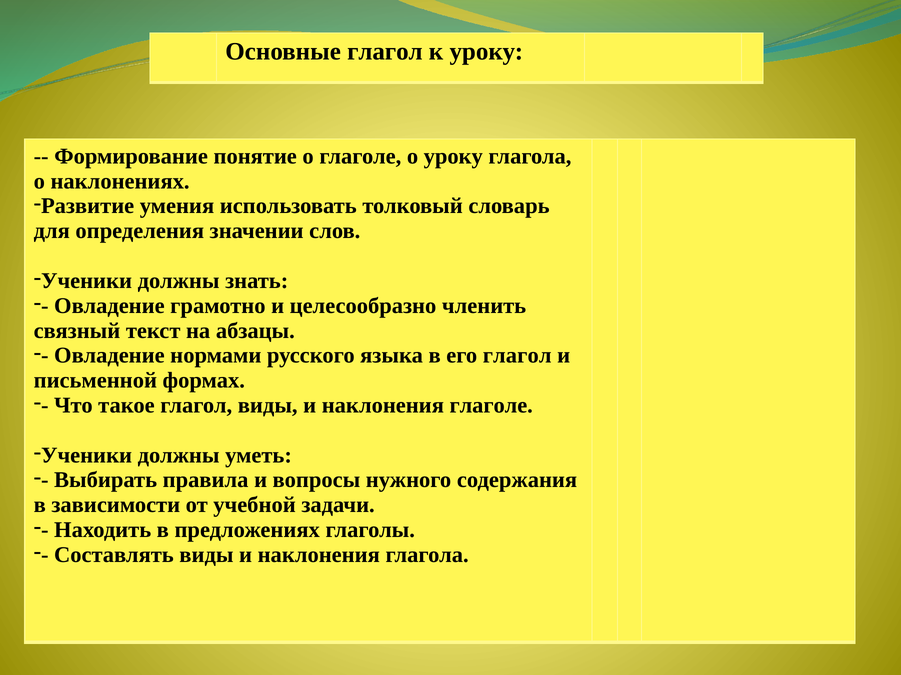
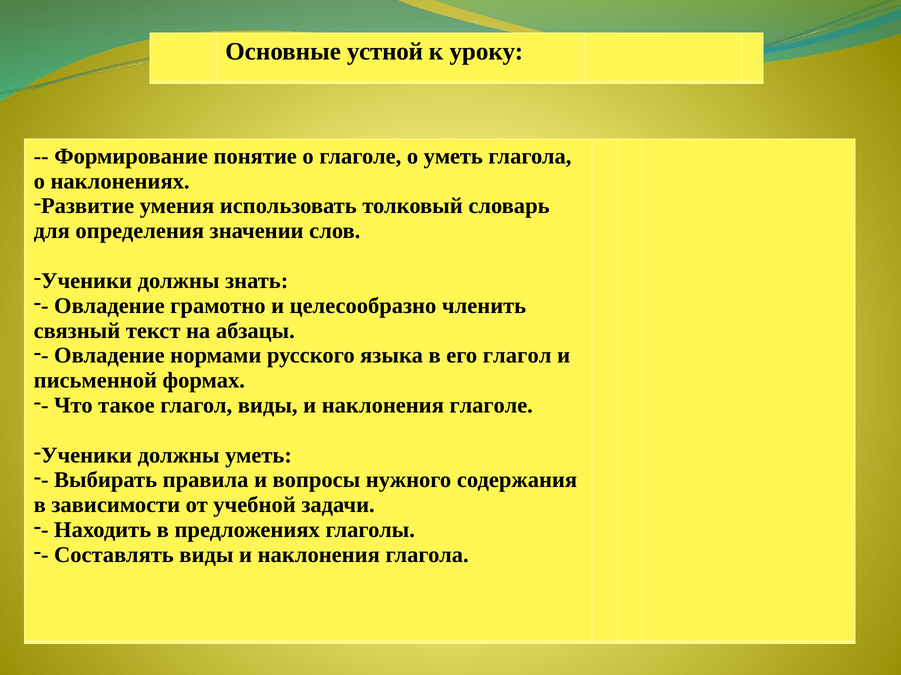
Основные глагол: глагол -> устной (385, 51)
о уроку: уроку -> уметь (453, 156)
